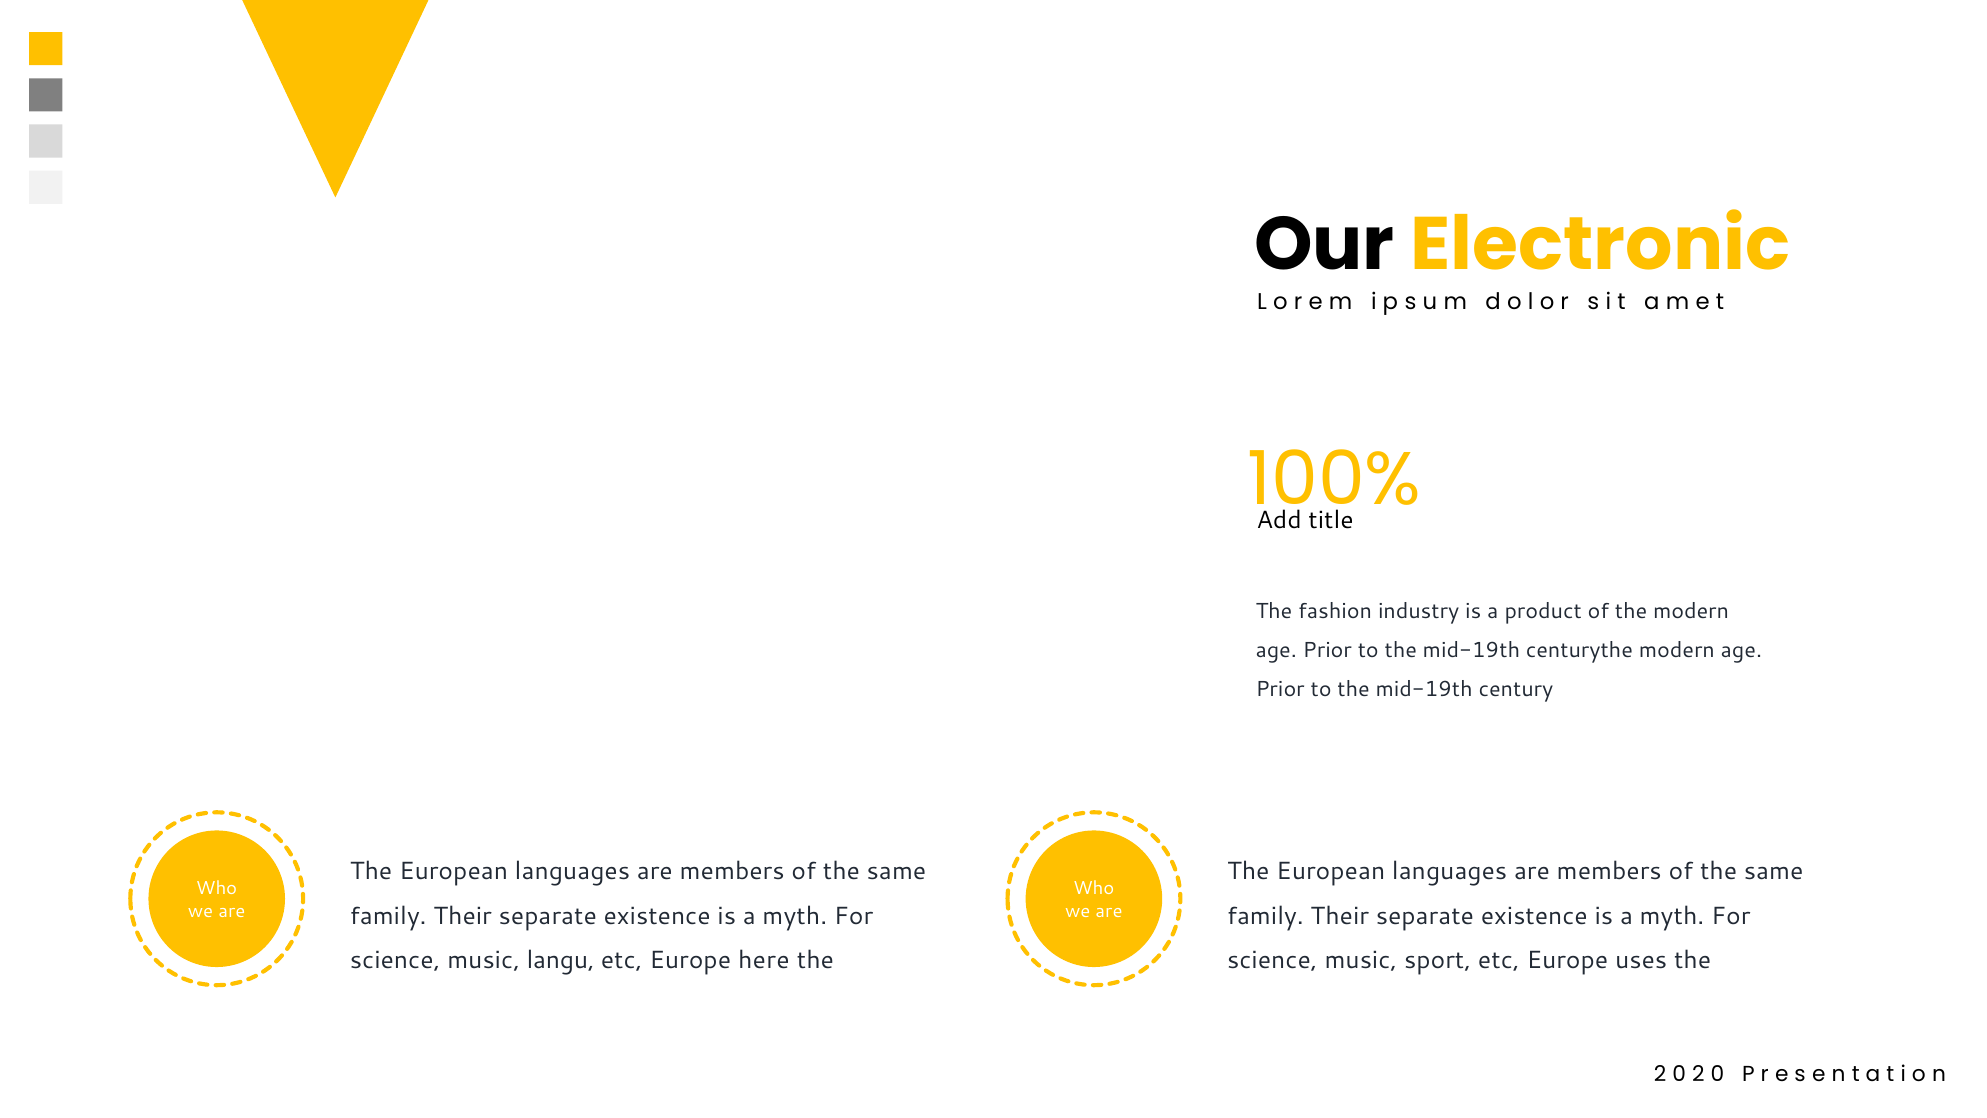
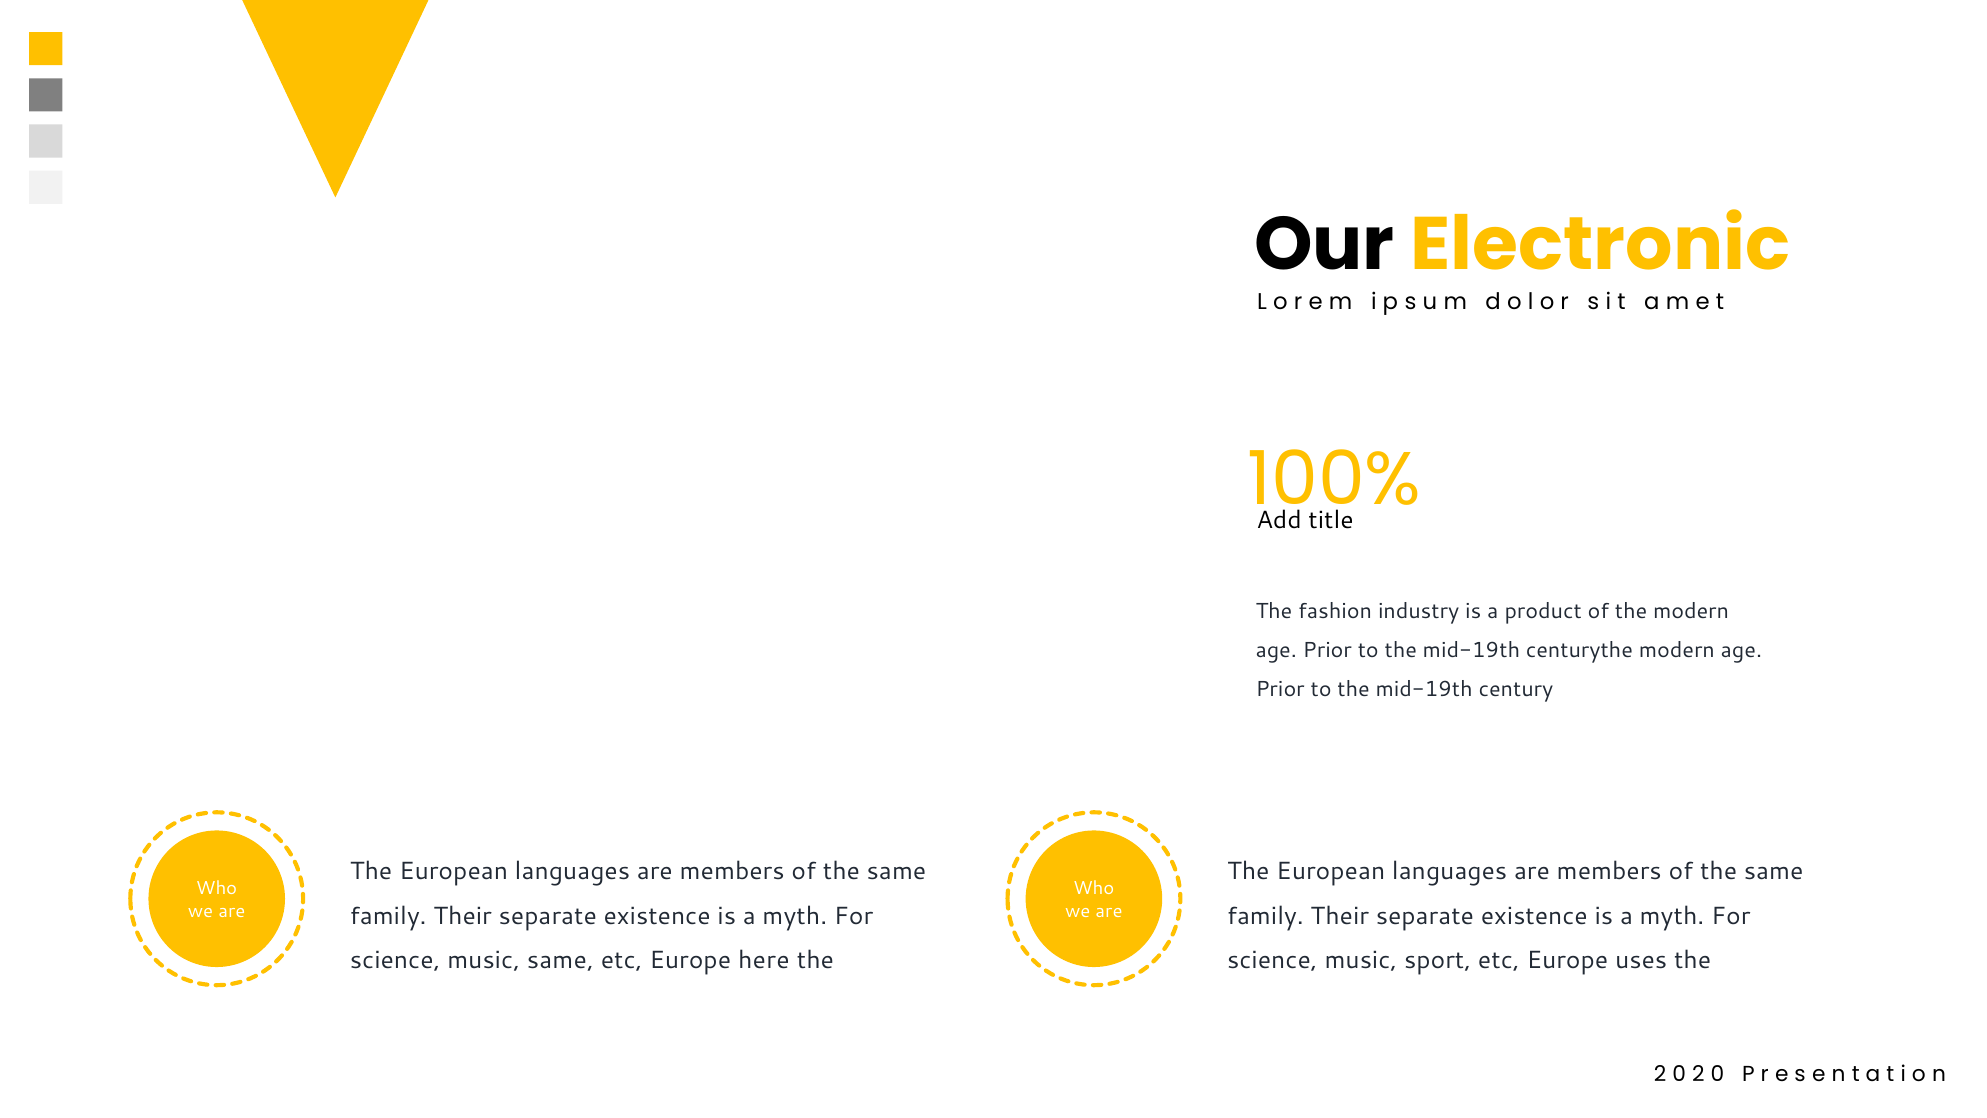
music langu: langu -> same (560, 961)
